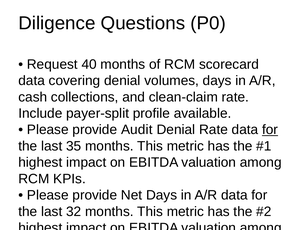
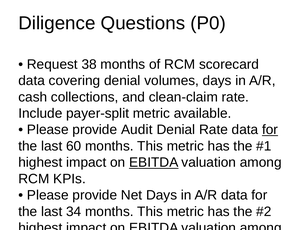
40: 40 -> 38 (89, 64)
payer-split profile: profile -> metric (151, 114)
35: 35 -> 60 (74, 146)
EBITDA underline: none -> present (154, 163)
32: 32 -> 34 (74, 212)
